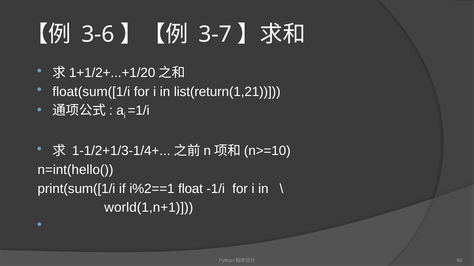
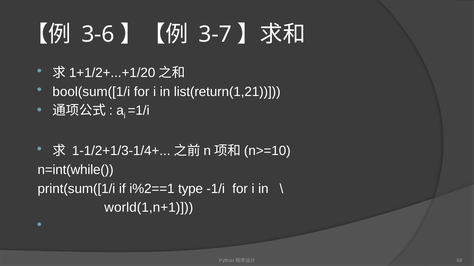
float(sum([1/i: float(sum([1/i -> bool(sum([1/i (91, 92)
n=int(hello(: n=int(hello( -> n=int(while( (76, 170)
float: float -> type (191, 189)
